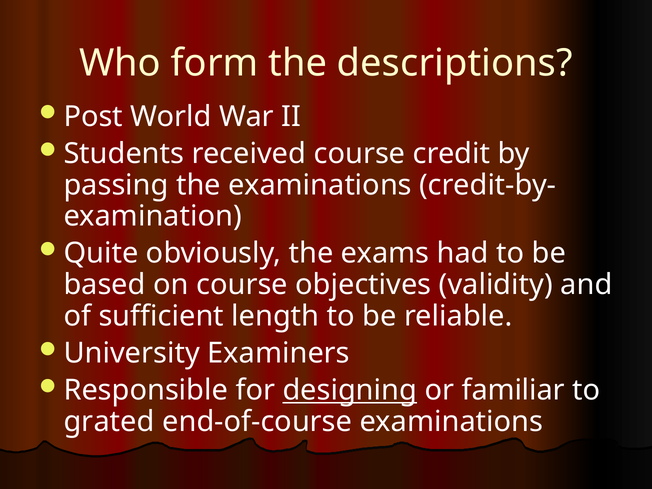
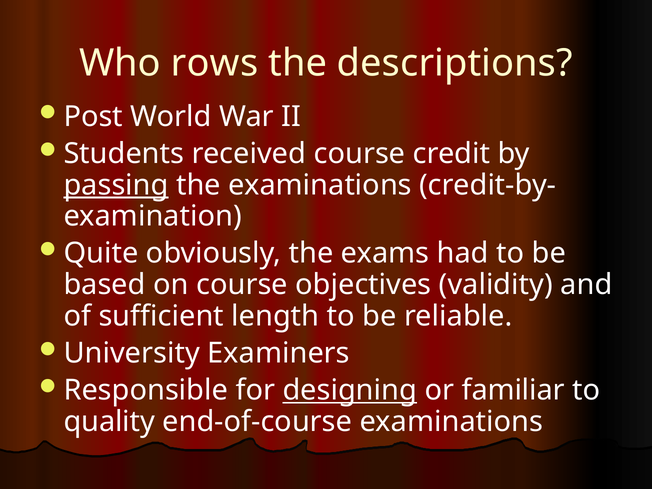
form: form -> rows (215, 63)
passing underline: none -> present (116, 185)
grated: grated -> quality (109, 422)
